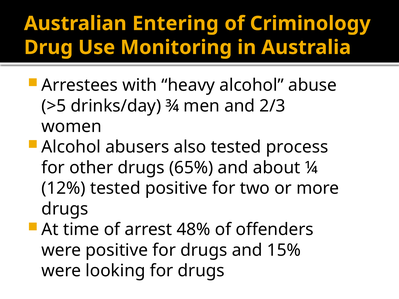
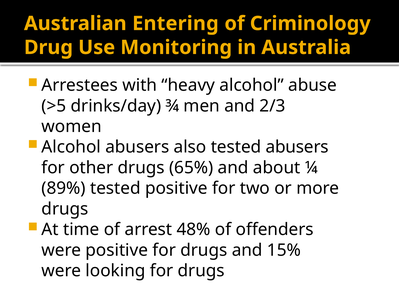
tested process: process -> abusers (297, 147)
12%: 12% -> 89% (64, 188)
